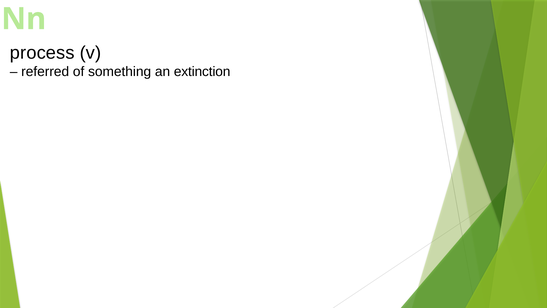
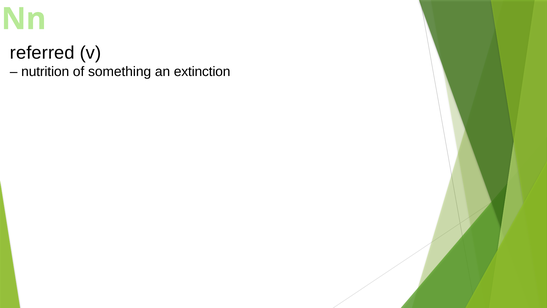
process: process -> referred (42, 53)
referred: referred -> nutrition (45, 72)
